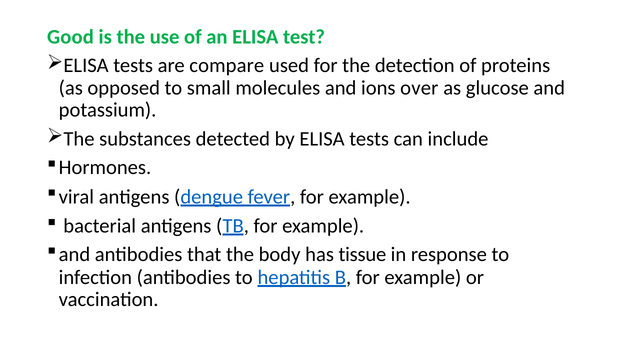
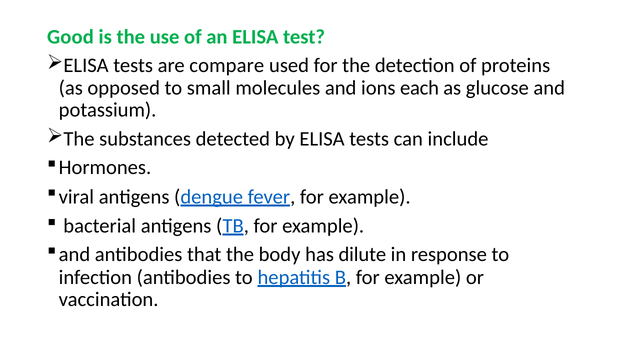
over: over -> each (420, 88)
tissue: tissue -> dilute (362, 254)
